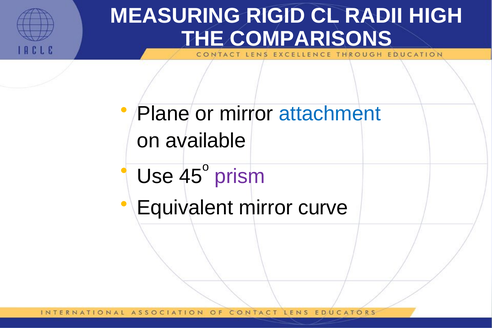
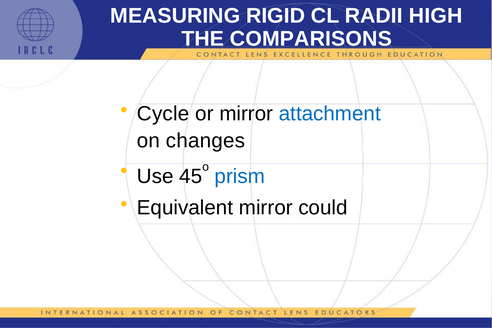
Plane: Plane -> Cycle (163, 114)
available: available -> changes (206, 141)
prism colour: purple -> blue (240, 176)
curve: curve -> could (323, 208)
